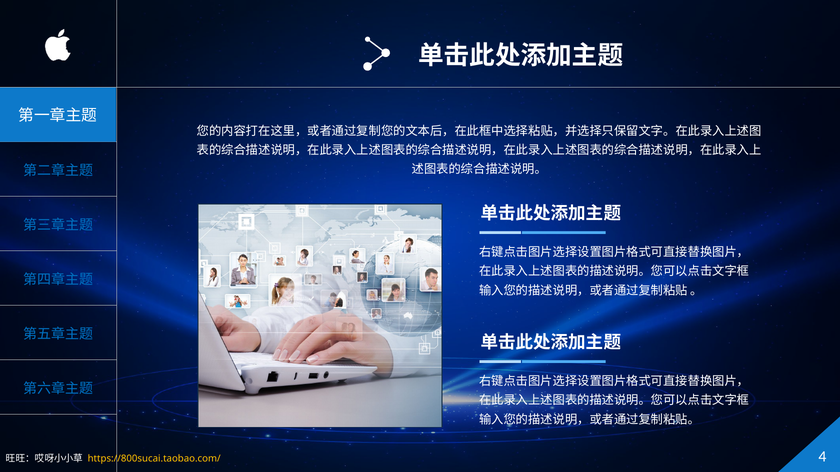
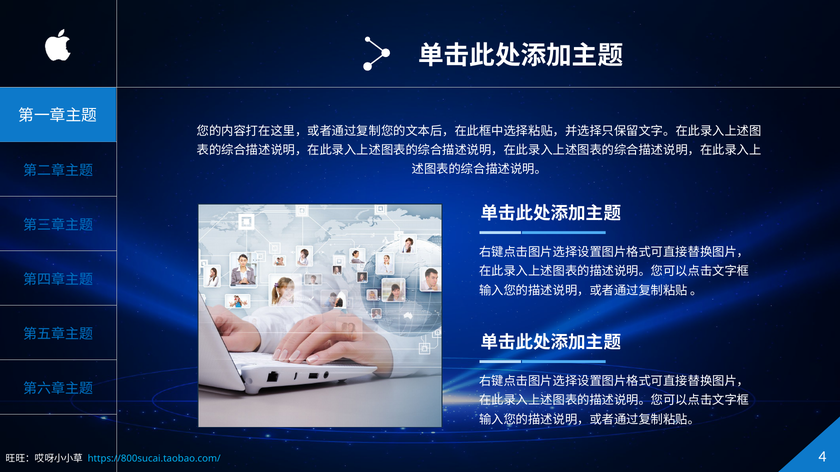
https://800sucai.taobao.com/ colour: yellow -> light blue (154, 459)
